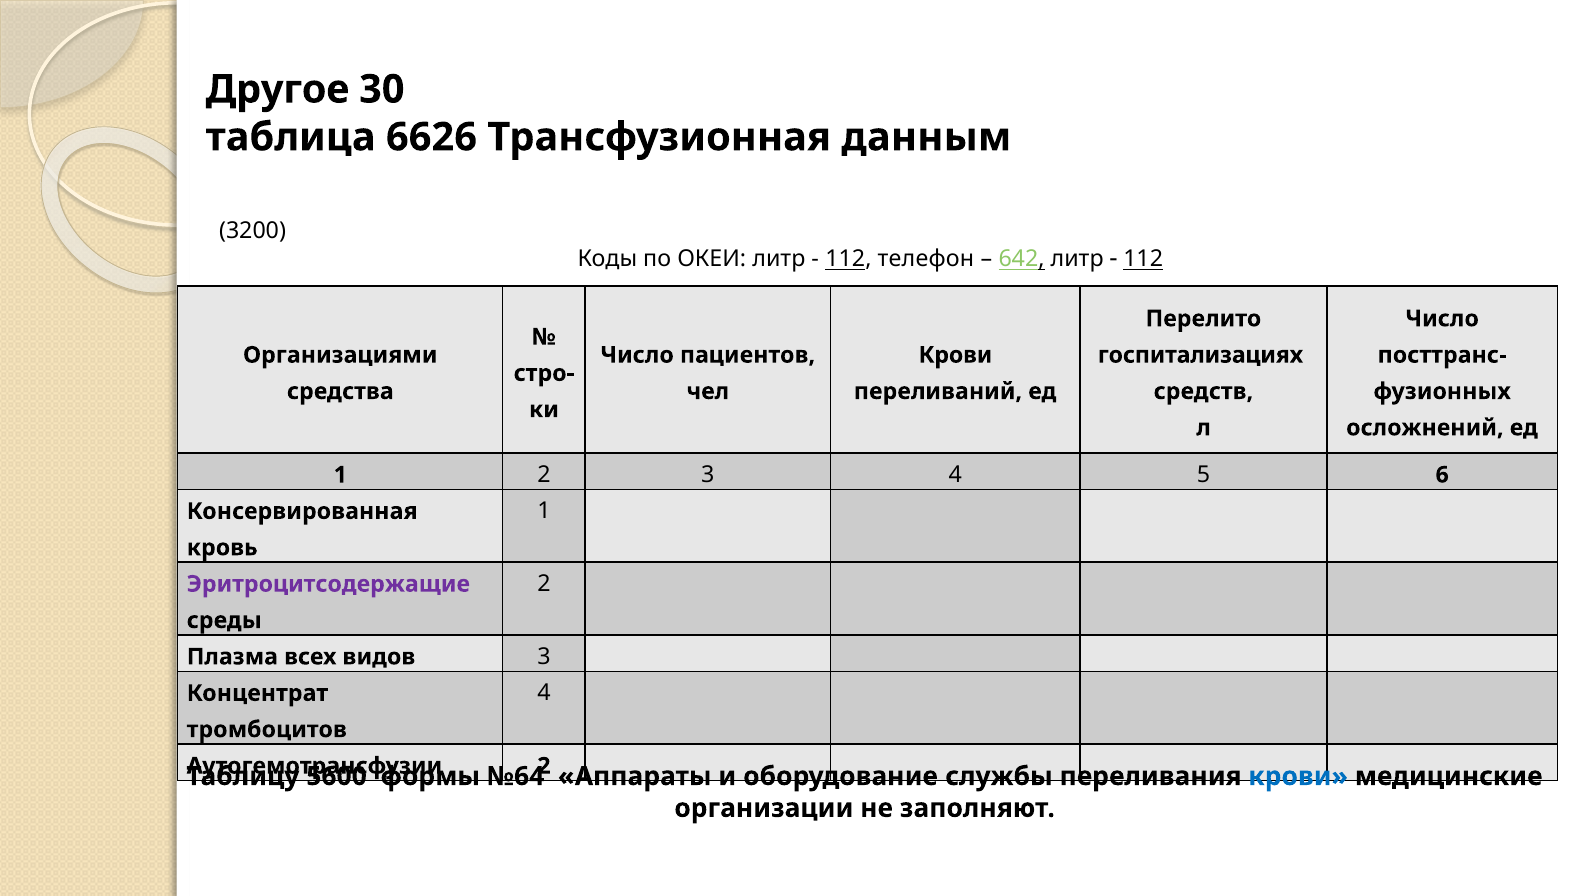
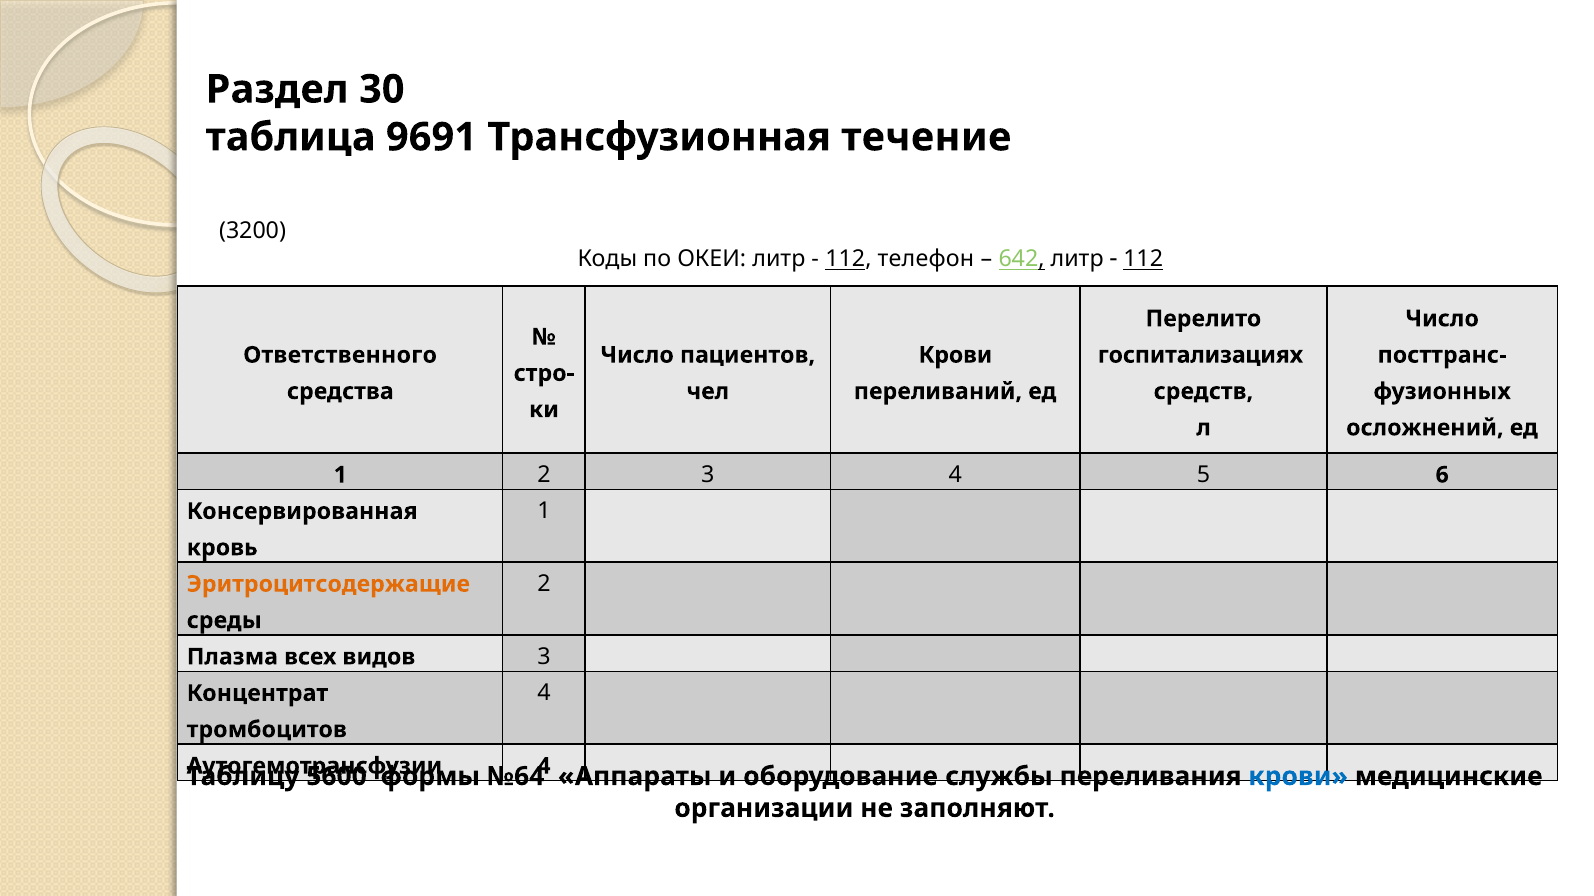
Другое: Другое -> Раздел (277, 89)
6626: 6626 -> 9691 (432, 137)
данным: данным -> течение (926, 137)
Организациями: Организациями -> Ответственного (340, 355)
Эритроцитсодержащие colour: purple -> orange (328, 584)
2: 2 -> 4 (544, 766)
